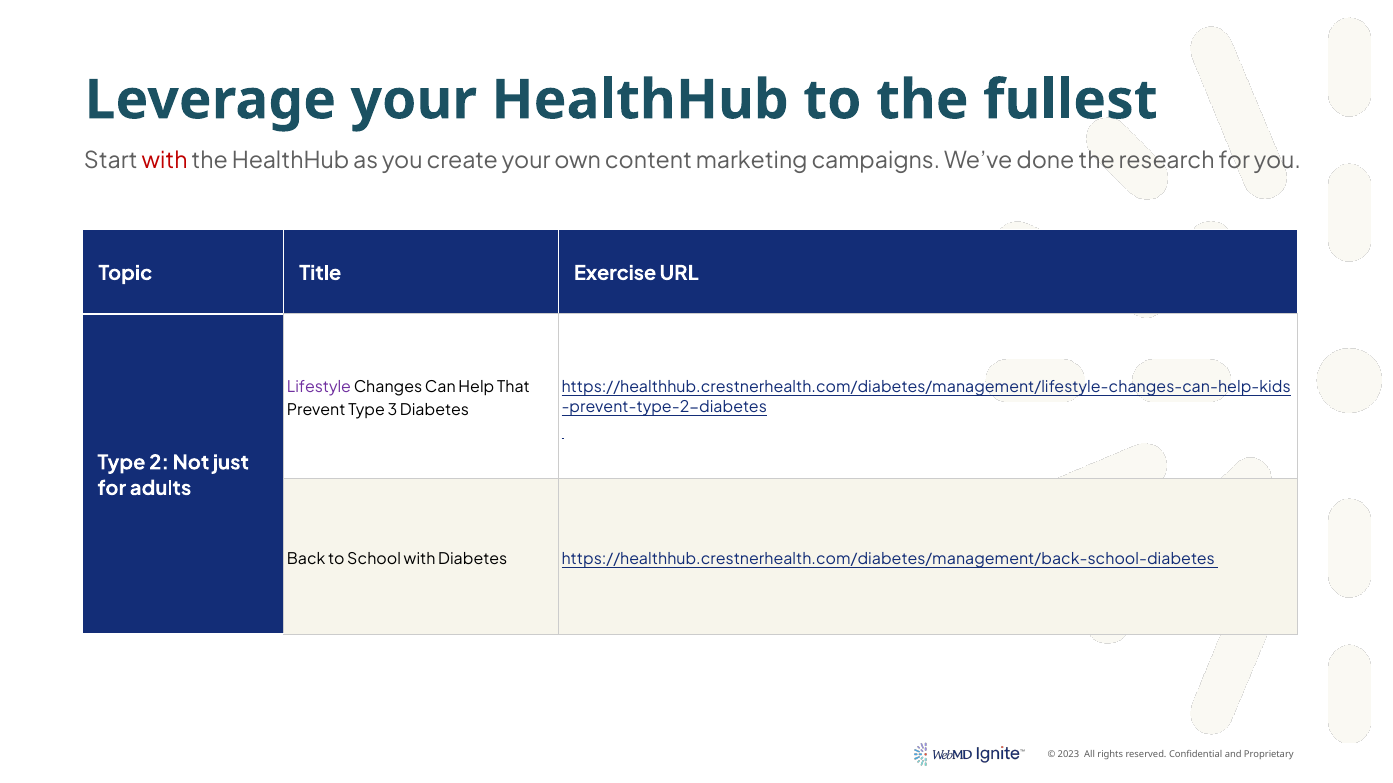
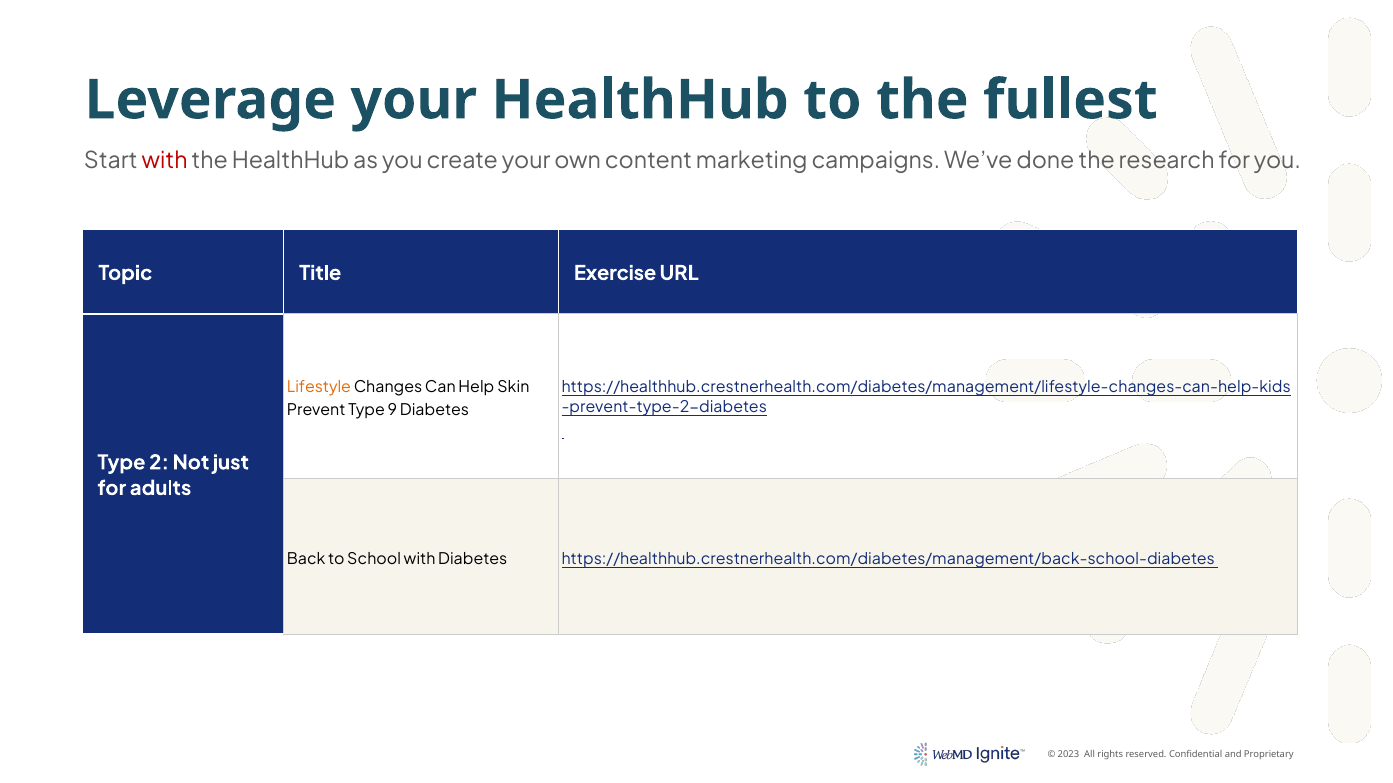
Lifestyle colour: purple -> orange (319, 388)
That: That -> Skin (513, 388)
3: 3 -> 9 (392, 411)
